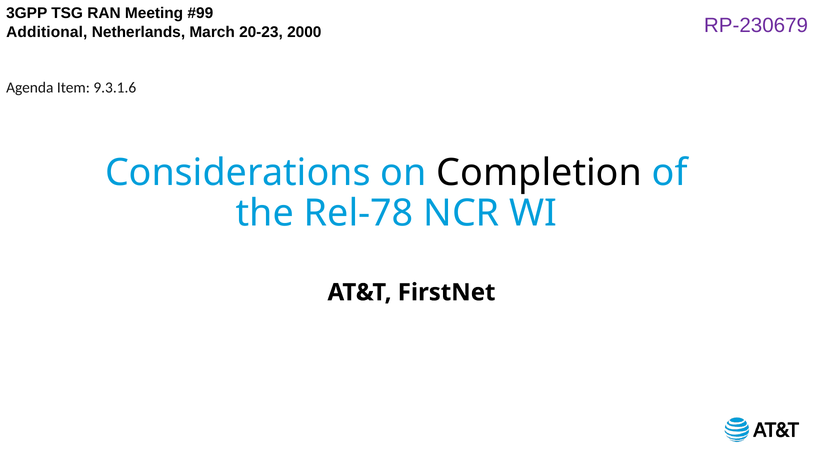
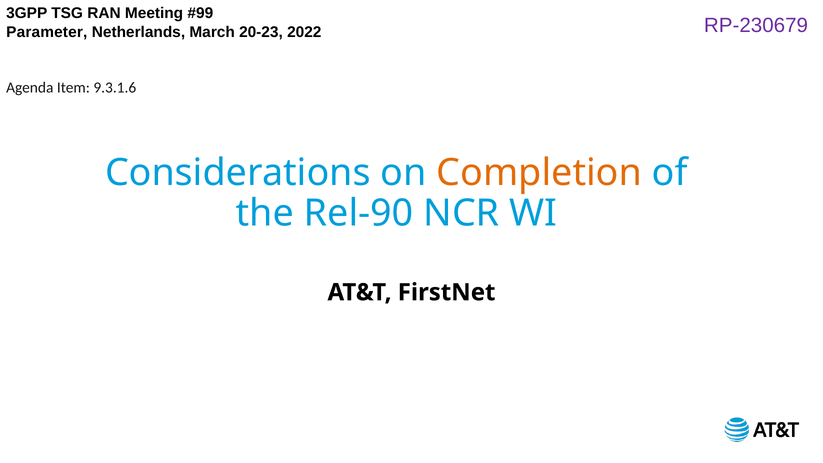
Additional: Additional -> Parameter (47, 32)
2000: 2000 -> 2022 (304, 32)
Completion colour: black -> orange (539, 173)
Rel-78: Rel-78 -> Rel-90 (359, 213)
